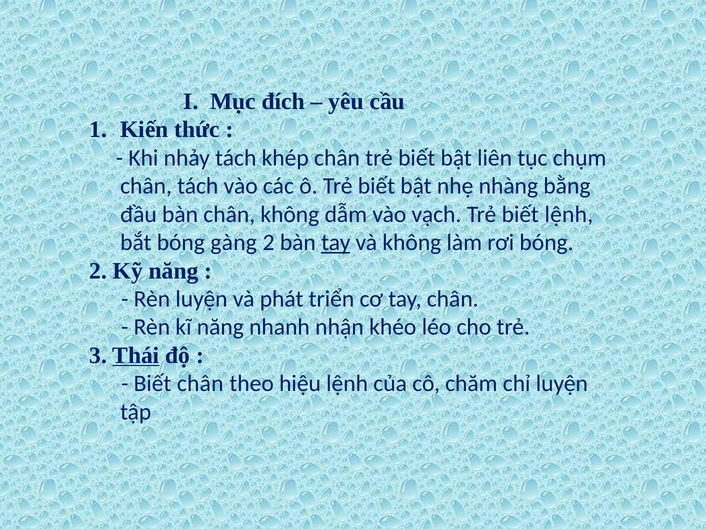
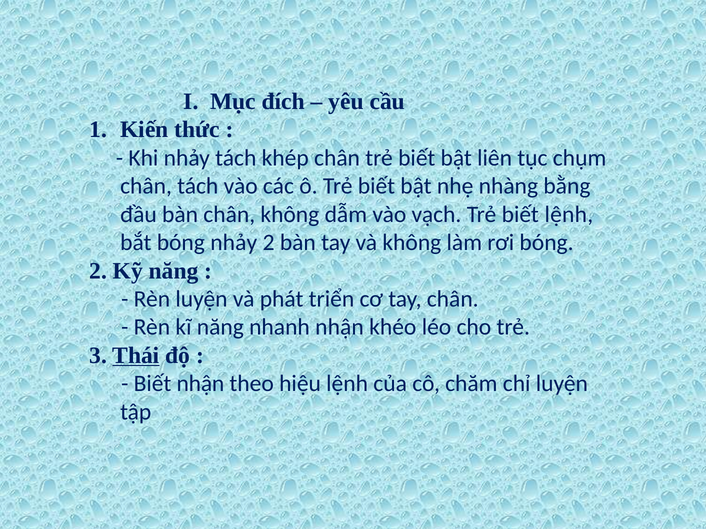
bóng gàng: gàng -> nhảy (234, 243)
tay underline: present -> none (336, 243)
Biết chân: chân -> nhận (200, 384)
